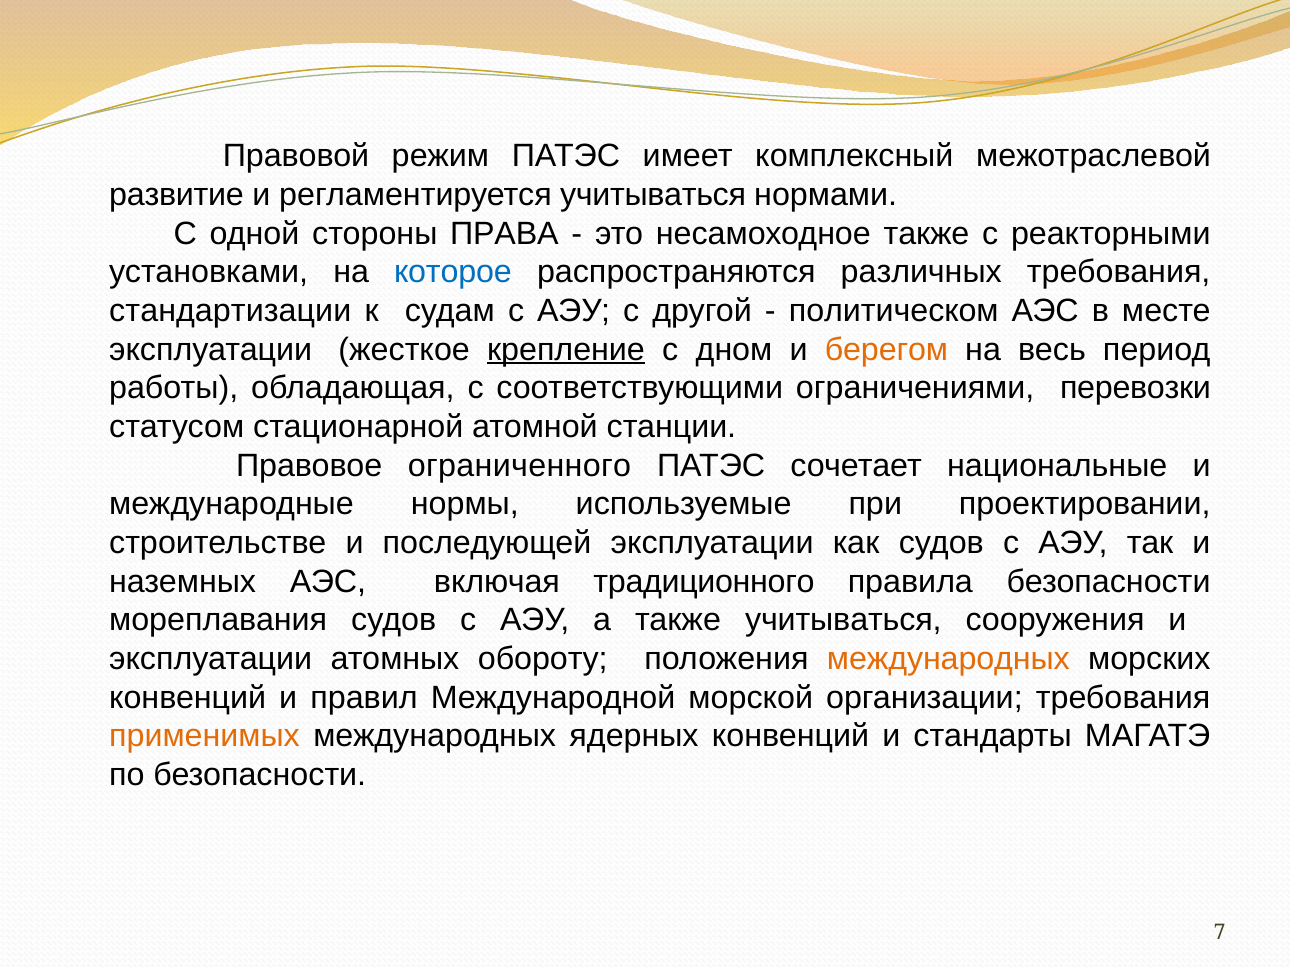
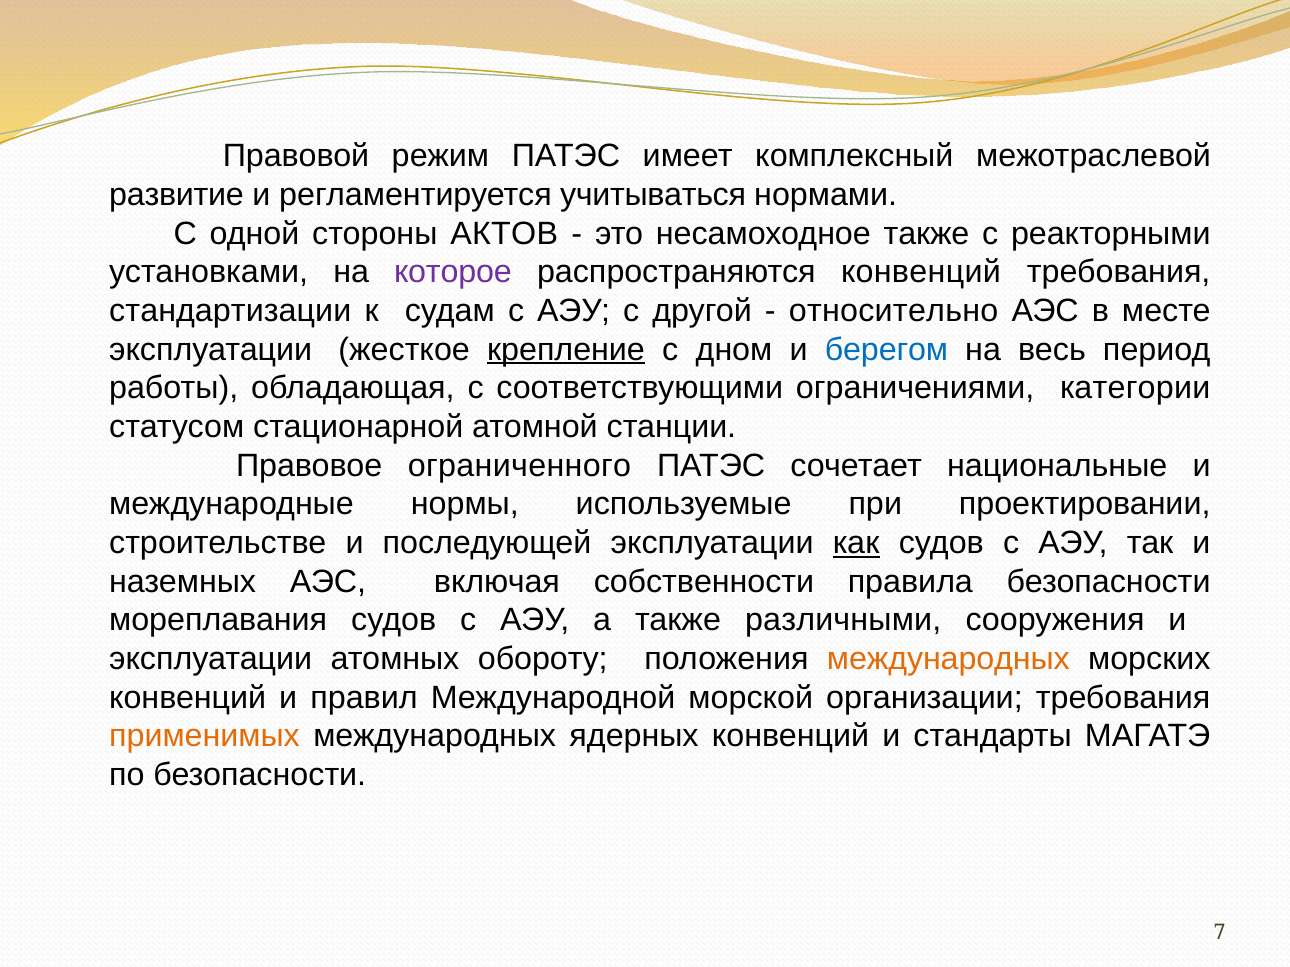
ПРАВА: ПРАВА -> АКТОВ (504, 233)
которое colour: blue -> purple (453, 272)
распространяются различных: различных -> конвенций (921, 272)
политическом: политическом -> относительно (894, 311)
берегом colour: orange -> blue (886, 350)
перевозки: перевозки -> категории (1135, 388)
как underline: none -> present (856, 543)
традиционного: традиционного -> собственности (704, 582)
также учитываться: учитываться -> различными (843, 620)
